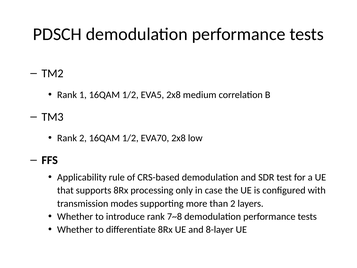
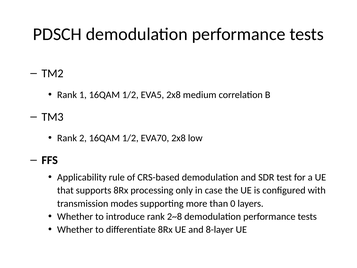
than 2: 2 -> 0 (233, 203)
7~8: 7~8 -> 2~8 (175, 216)
